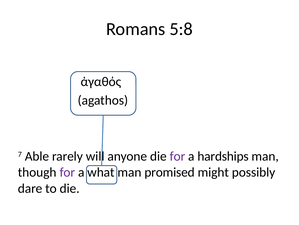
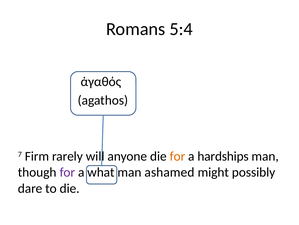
5:8: 5:8 -> 5:4 (181, 29)
Able: Able -> Firm (37, 156)
for colour: purple -> orange (178, 156)
promised: promised -> ashamed (169, 172)
